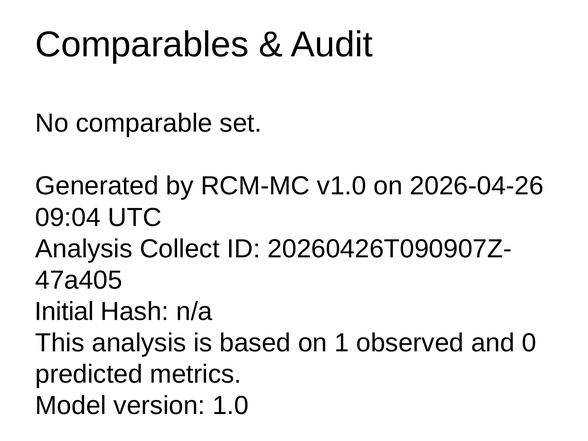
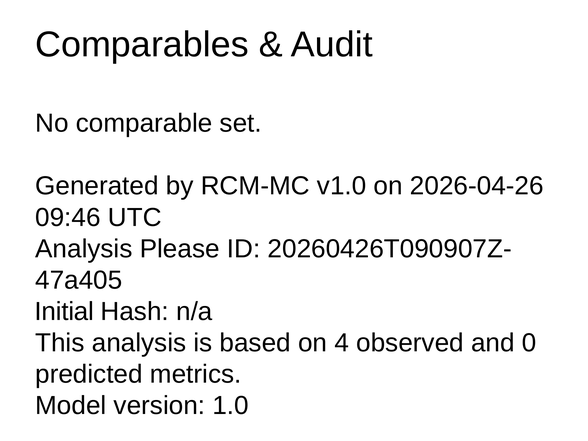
09:04: 09:04 -> 09:46 (68, 217)
Collect: Collect -> Please (180, 249)
1: 1 -> 4 (342, 343)
